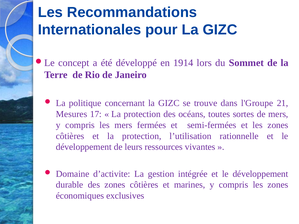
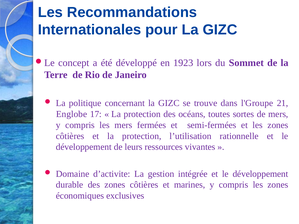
1914: 1914 -> 1923 (183, 63)
Mesures: Mesures -> Englobe (72, 114)
